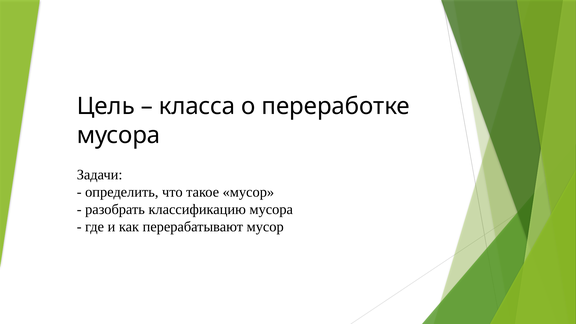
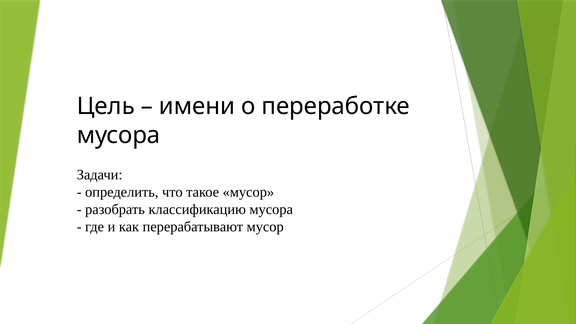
класса: класса -> имени (197, 106)
